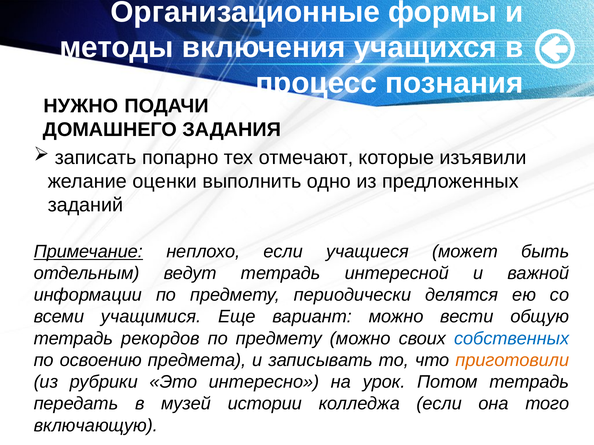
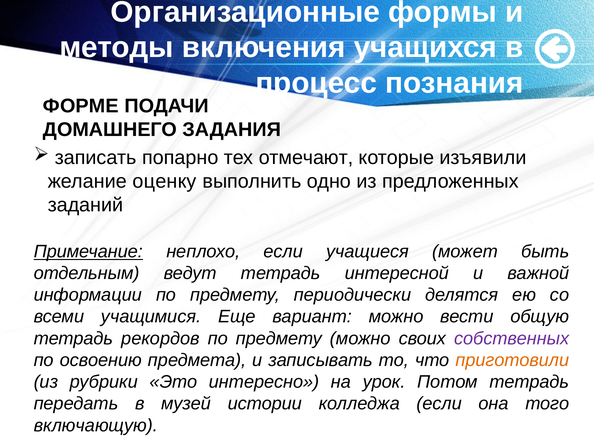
НУЖНО: НУЖНО -> ФОРМЕ (81, 106)
оценки: оценки -> оценку (165, 182)
собственных colour: blue -> purple (512, 339)
